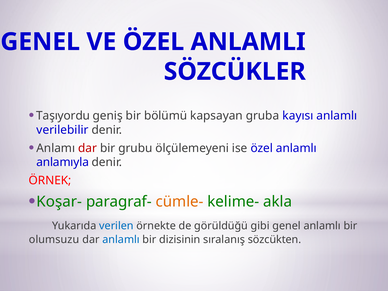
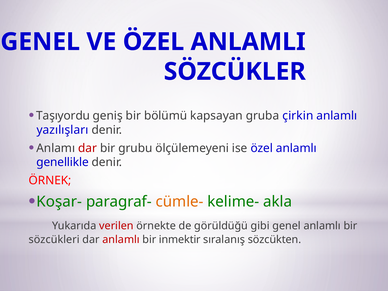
kayısı: kayısı -> çirkin (298, 116)
verilebilir: verilebilir -> yazılışları (62, 130)
anlamıyla: anlamıyla -> genellikle (63, 162)
verilen colour: blue -> red (116, 226)
olumsuzu: olumsuzu -> sözcükleri (54, 240)
anlamlı colour: blue -> red (121, 240)
dizisinin: dizisinin -> inmektir (180, 240)
